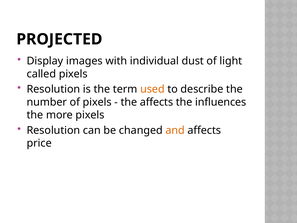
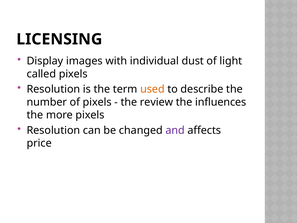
PROJECTED: PROJECTED -> LICENSING (59, 39)
the affects: affects -> review (157, 102)
and colour: orange -> purple (175, 130)
